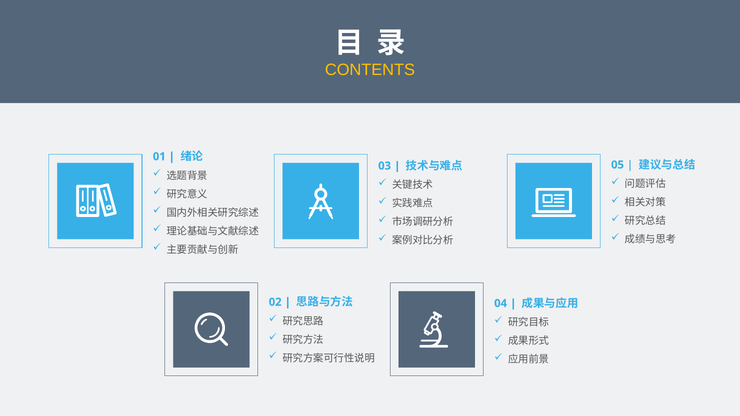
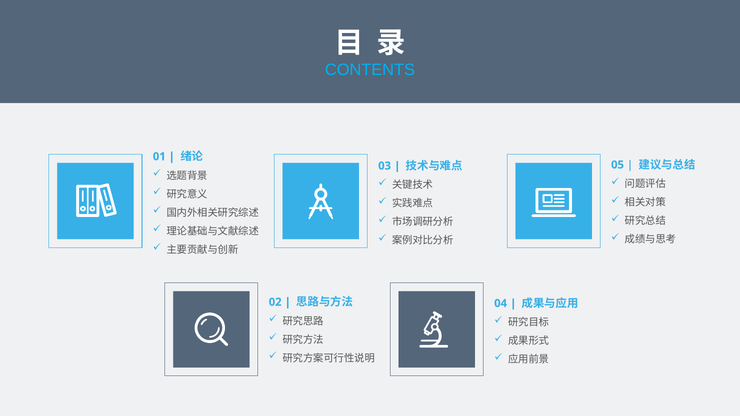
CONTENTS colour: yellow -> light blue (370, 70)
